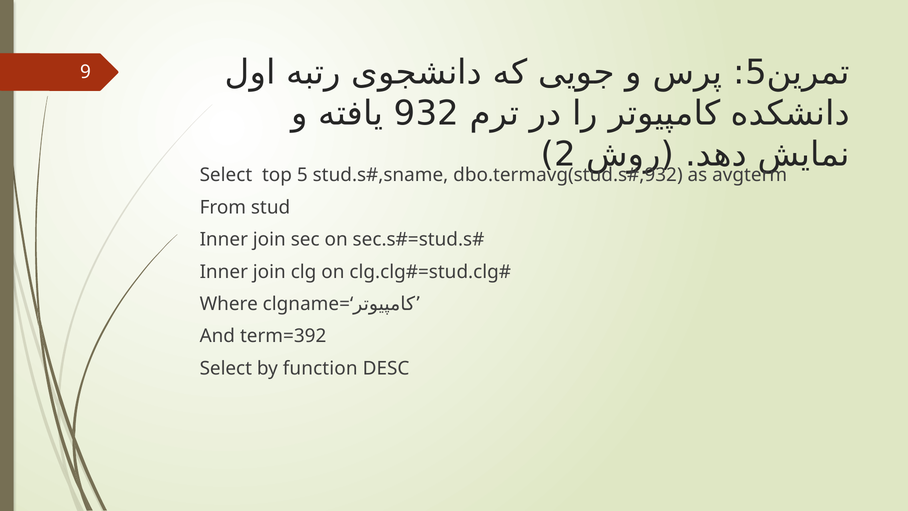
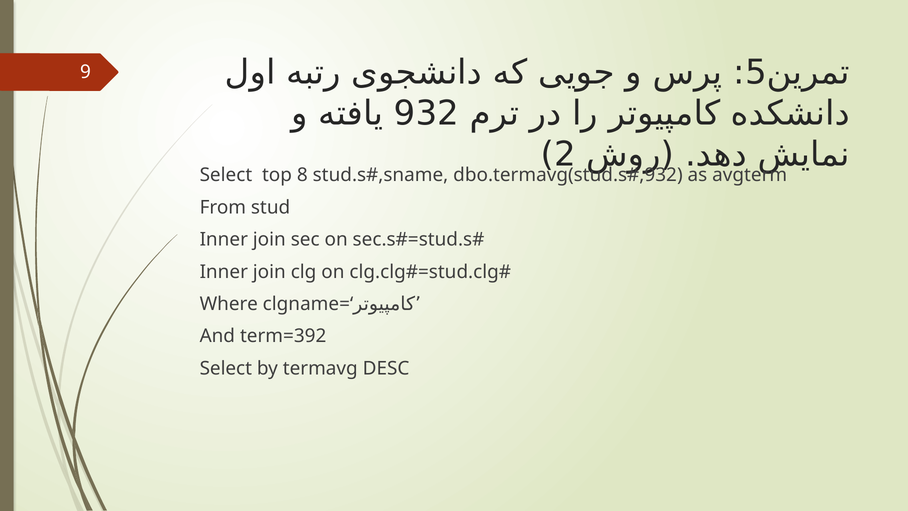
top 5: 5 -> 8 (302, 175)
function: function -> termavg (320, 368)
